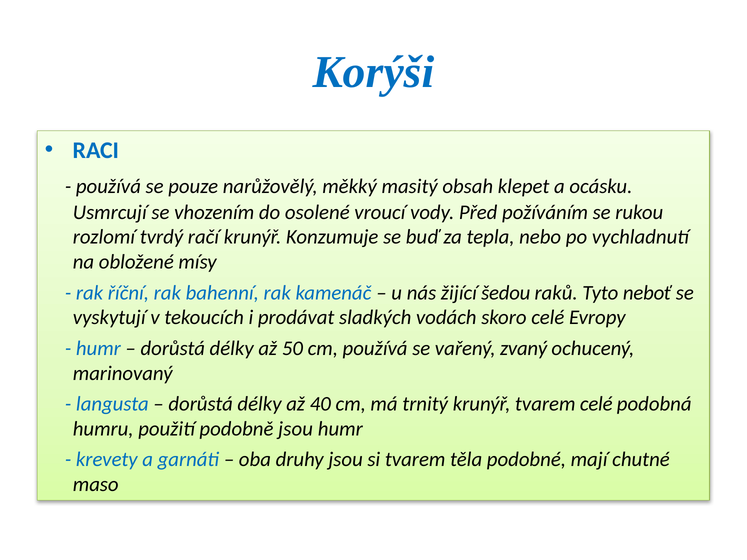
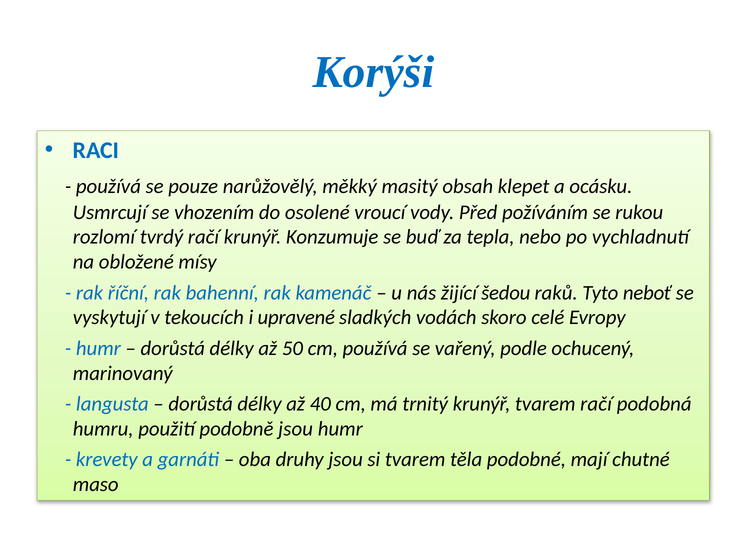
prodávat: prodávat -> upravené (296, 318)
zvaný: zvaný -> podle (524, 348)
tvarem celé: celé -> račí (596, 404)
